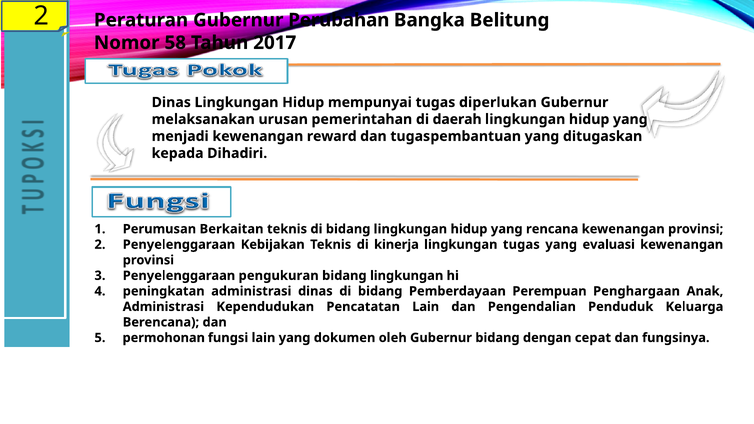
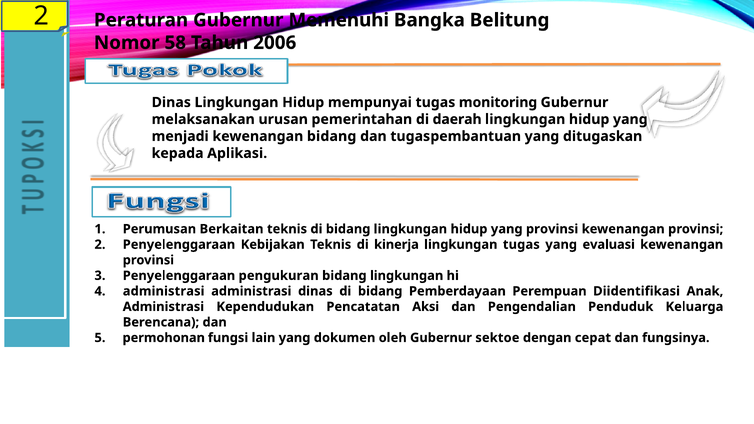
Perubahan: Perubahan -> Memenuhi (339, 20)
2017: 2017 -> 2006 (275, 43)
diperlukan: diperlukan -> monitoring (498, 102)
kewenangan reward: reward -> bidang (332, 136)
Dihadiri: Dihadiri -> Aplikasi (237, 153)
yang rencana: rencana -> provinsi (552, 229)
peningkatan: peningkatan -> administrasi (164, 291)
Penghargaan: Penghargaan -> Diidentifikasi (637, 291)
Pencatatan Lain: Lain -> Aksi (426, 307)
Gubernur bidang: bidang -> sektoe (497, 338)
